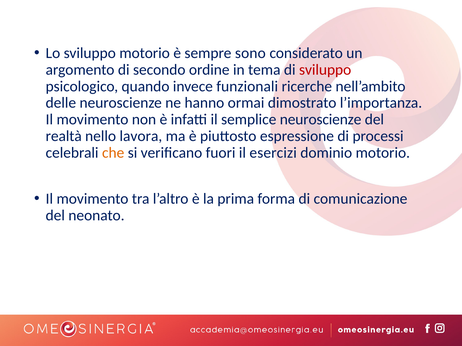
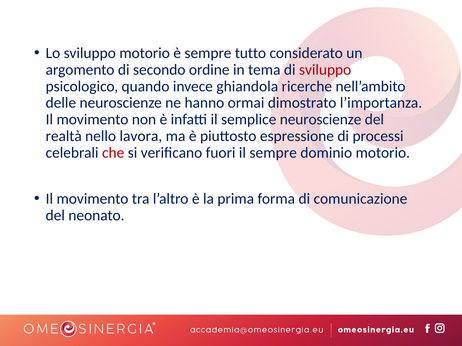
sono: sono -> tutto (250, 53)
funzionali: funzionali -> ghiandola (247, 86)
che colour: orange -> red (113, 153)
il esercizi: esercizi -> sempre (273, 153)
